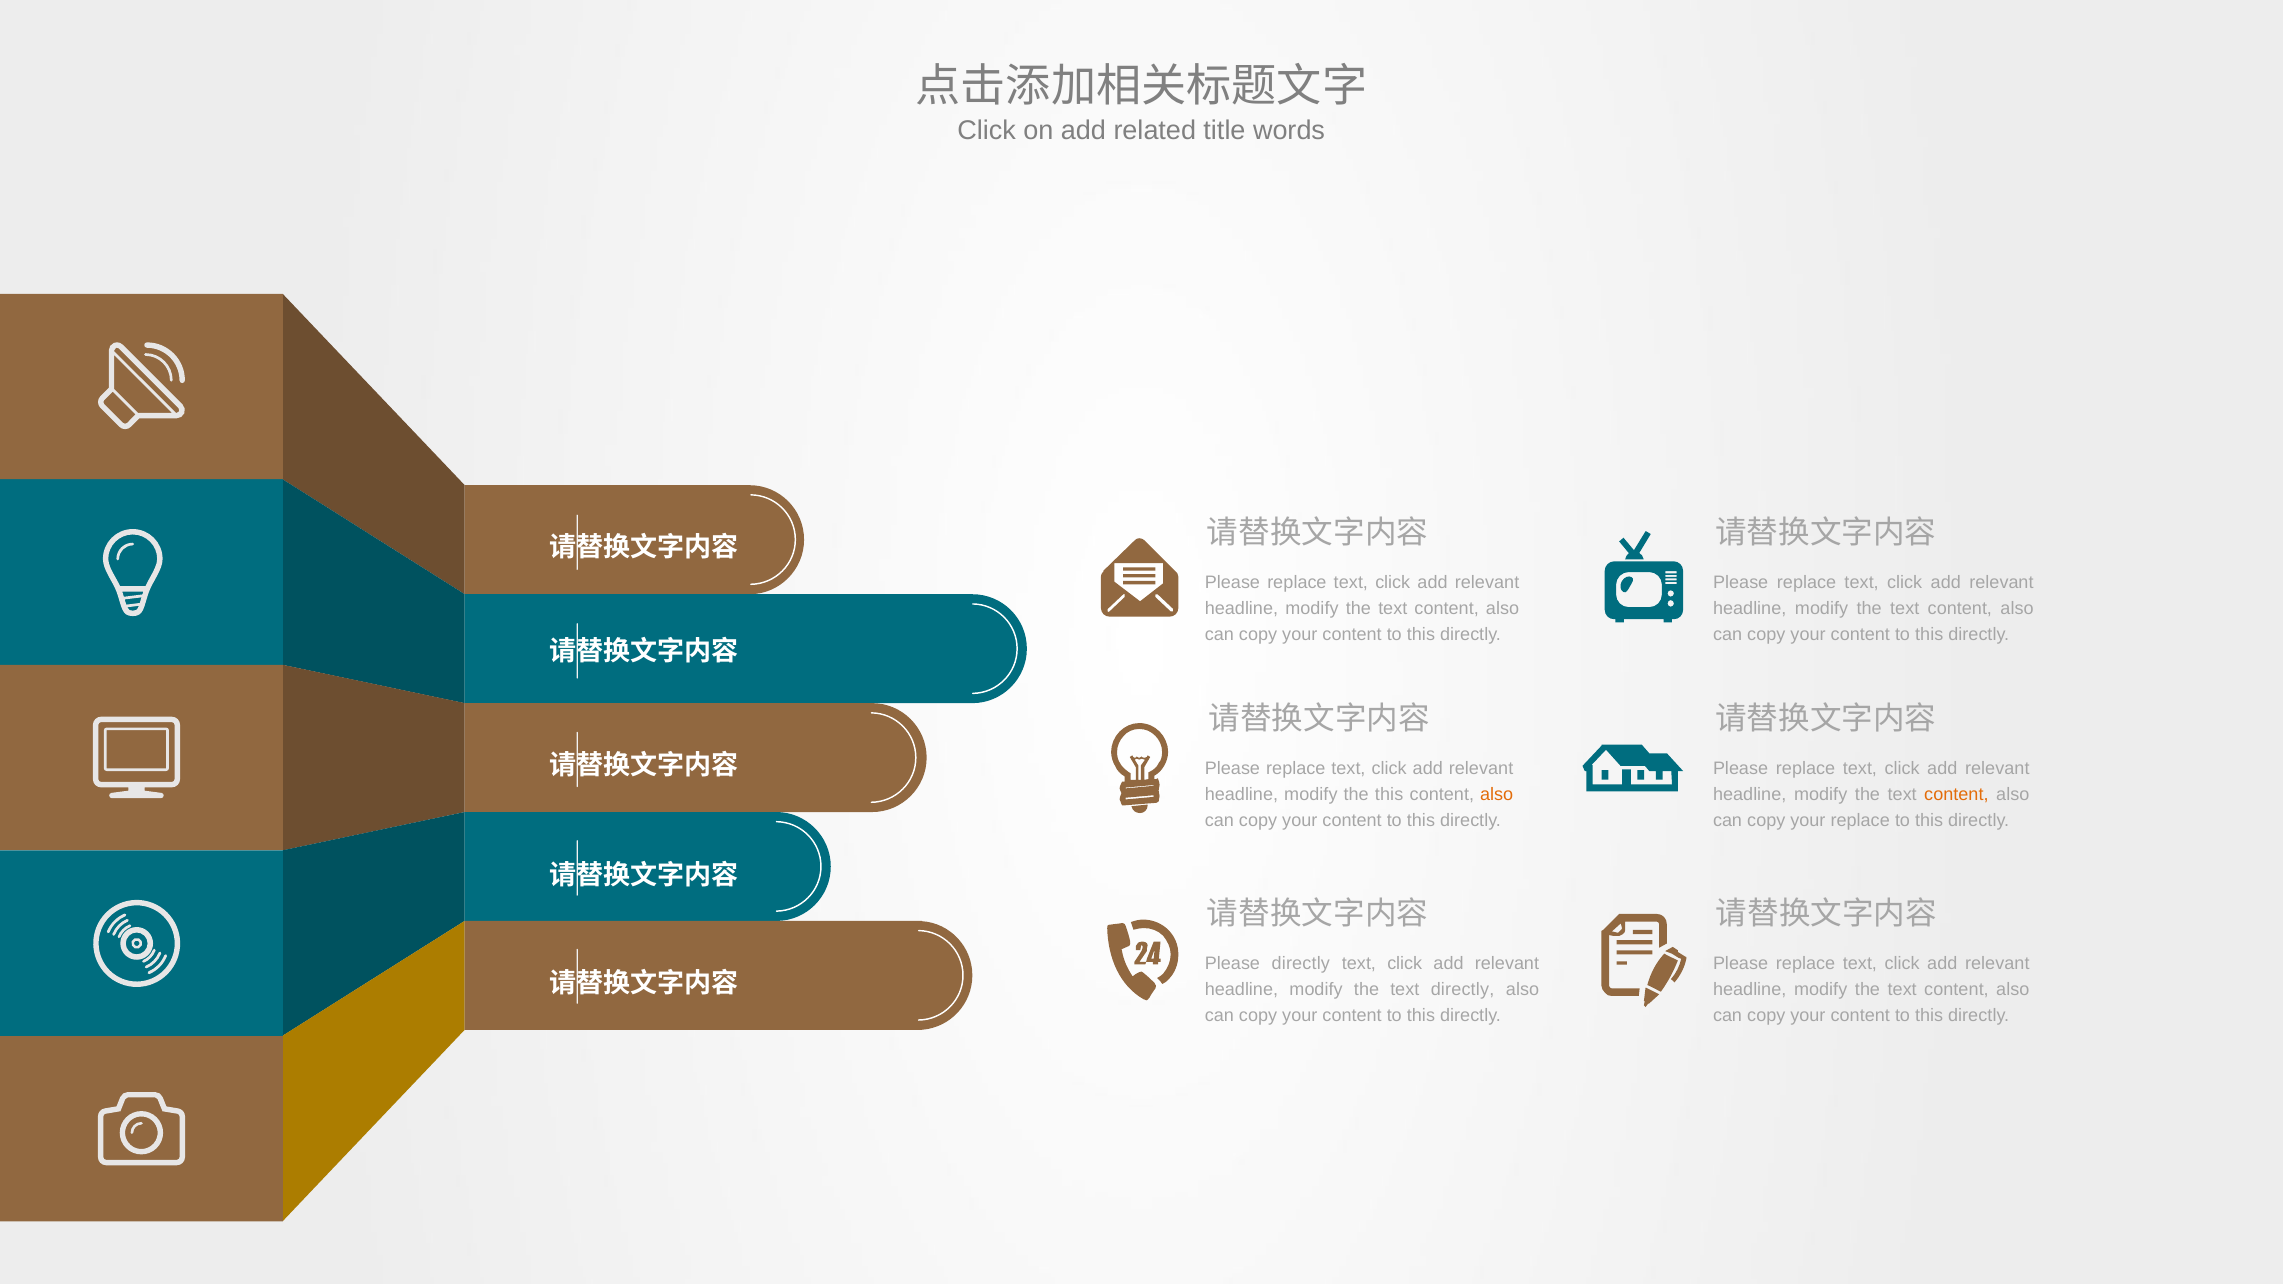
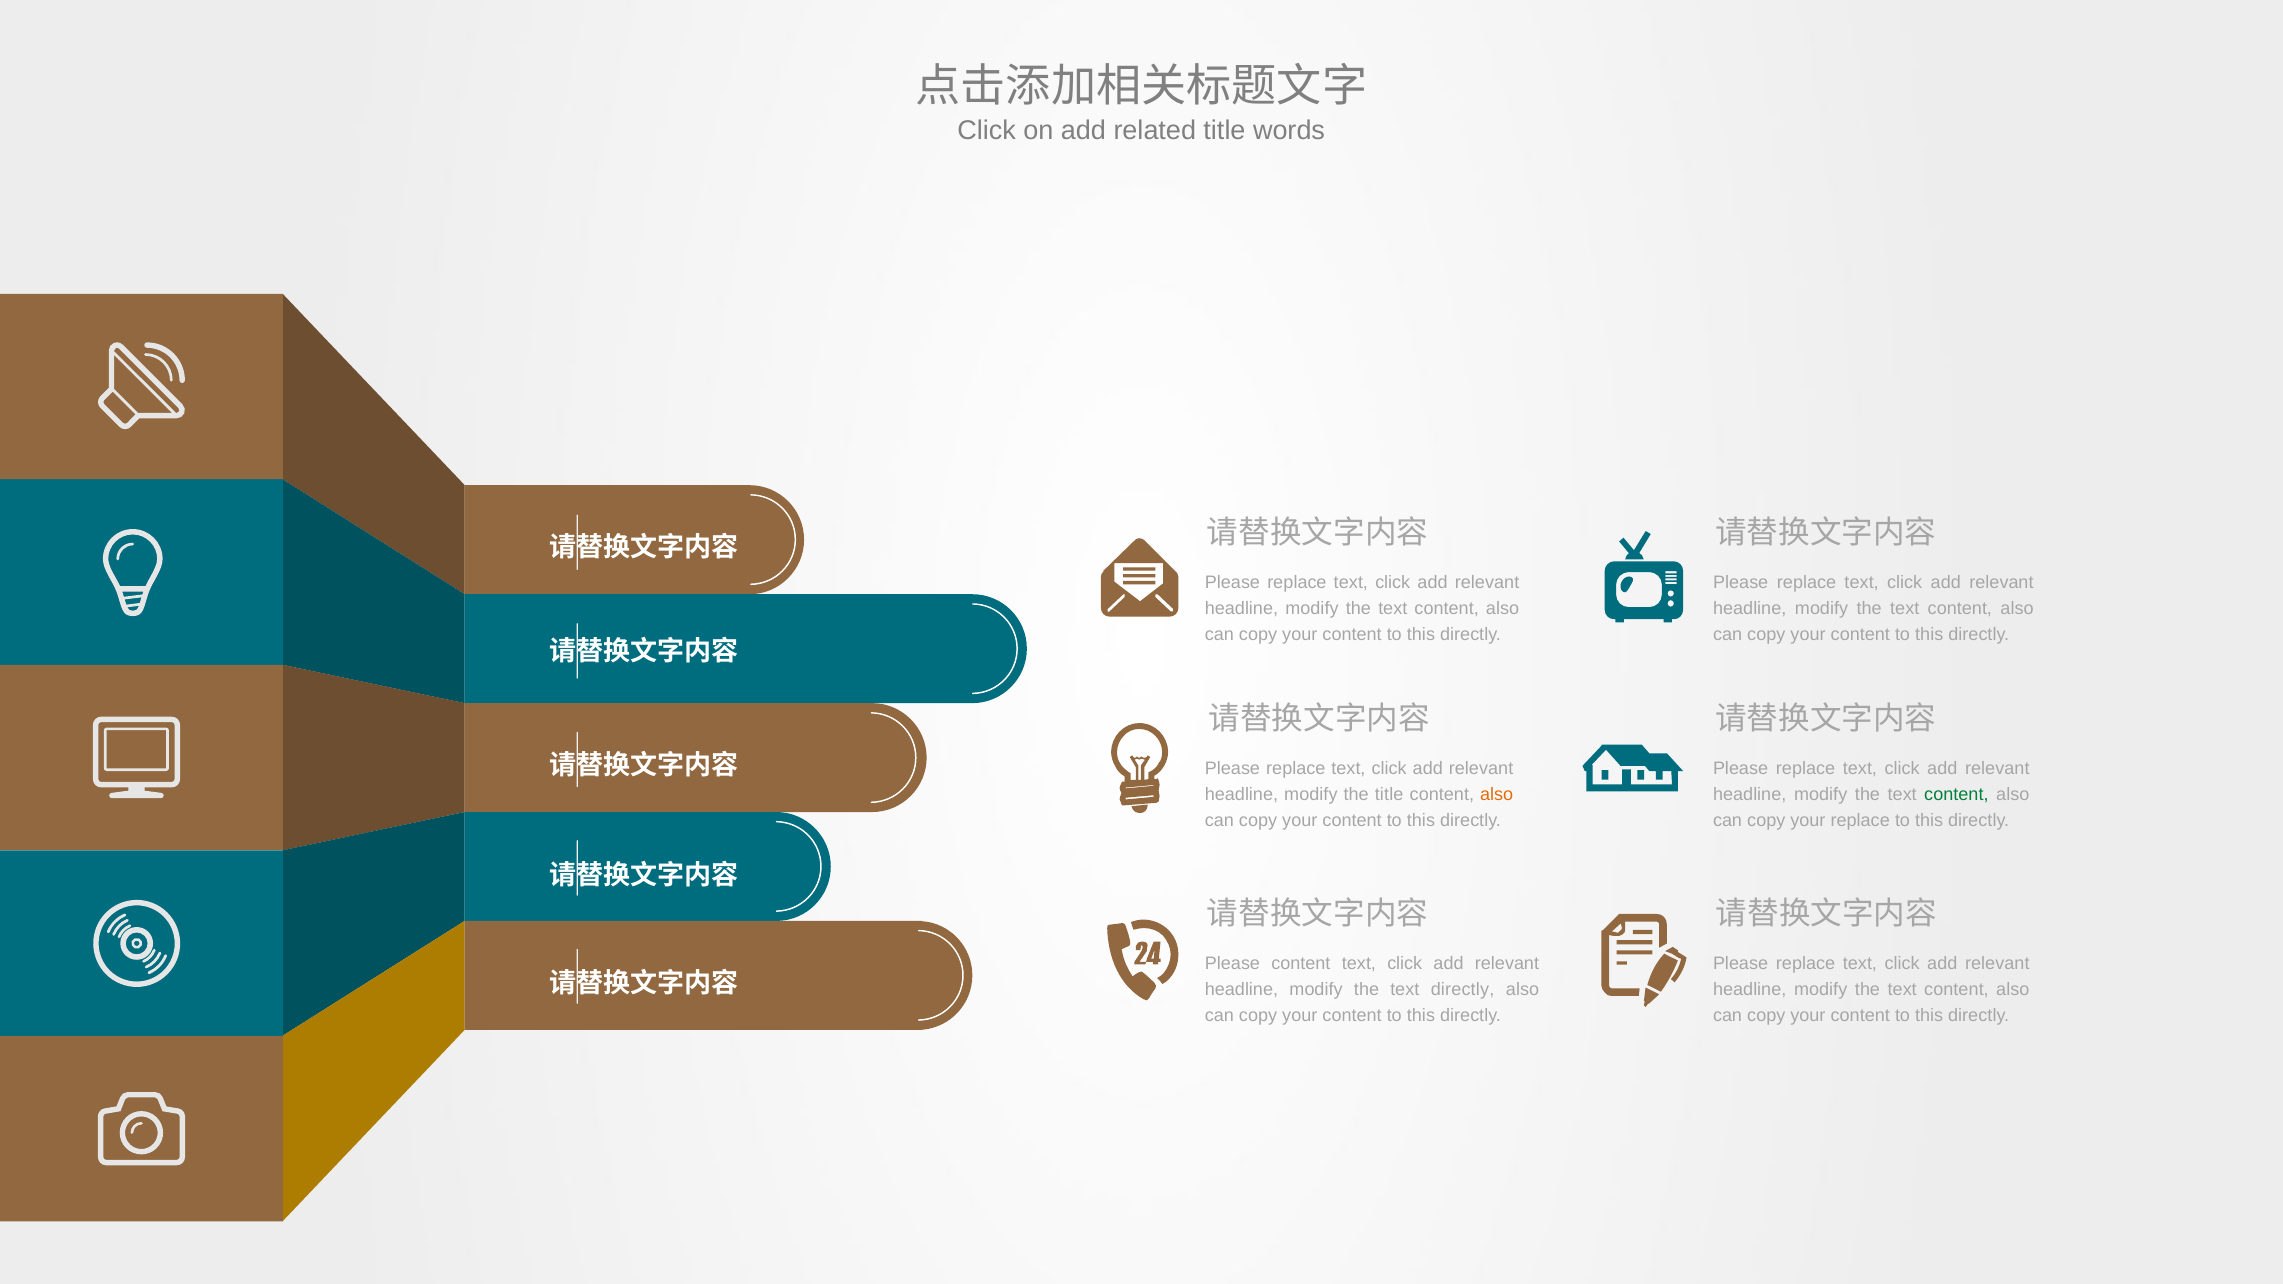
the this: this -> title (1389, 794)
content colour: orange -> green (1956, 794)
Please directly: directly -> content (1301, 964)
